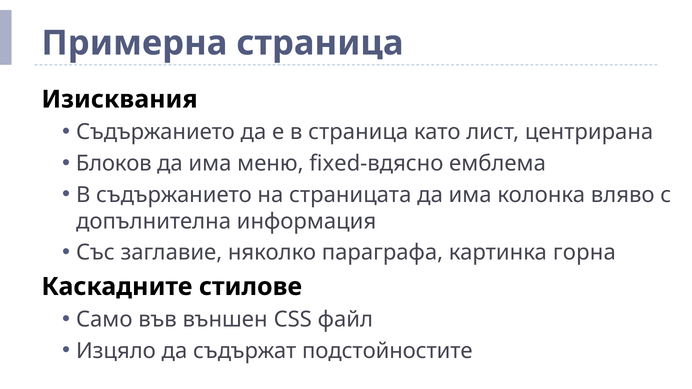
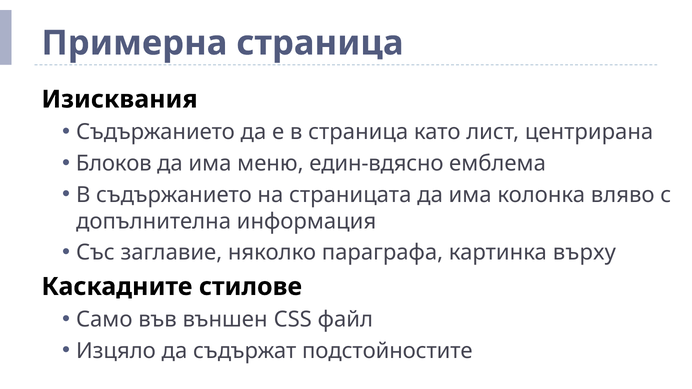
fixed-вдясно: fixed-вдясно -> един-вдясно (376, 164)
горна: горна -> върху (584, 253)
